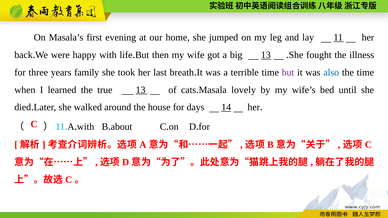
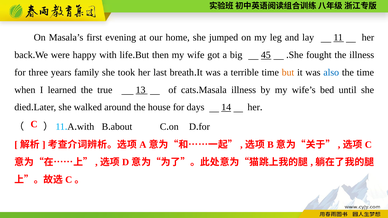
big 13: 13 -> 45 (266, 55)
but colour: purple -> orange (288, 72)
lovely: lovely -> illness (244, 90)
